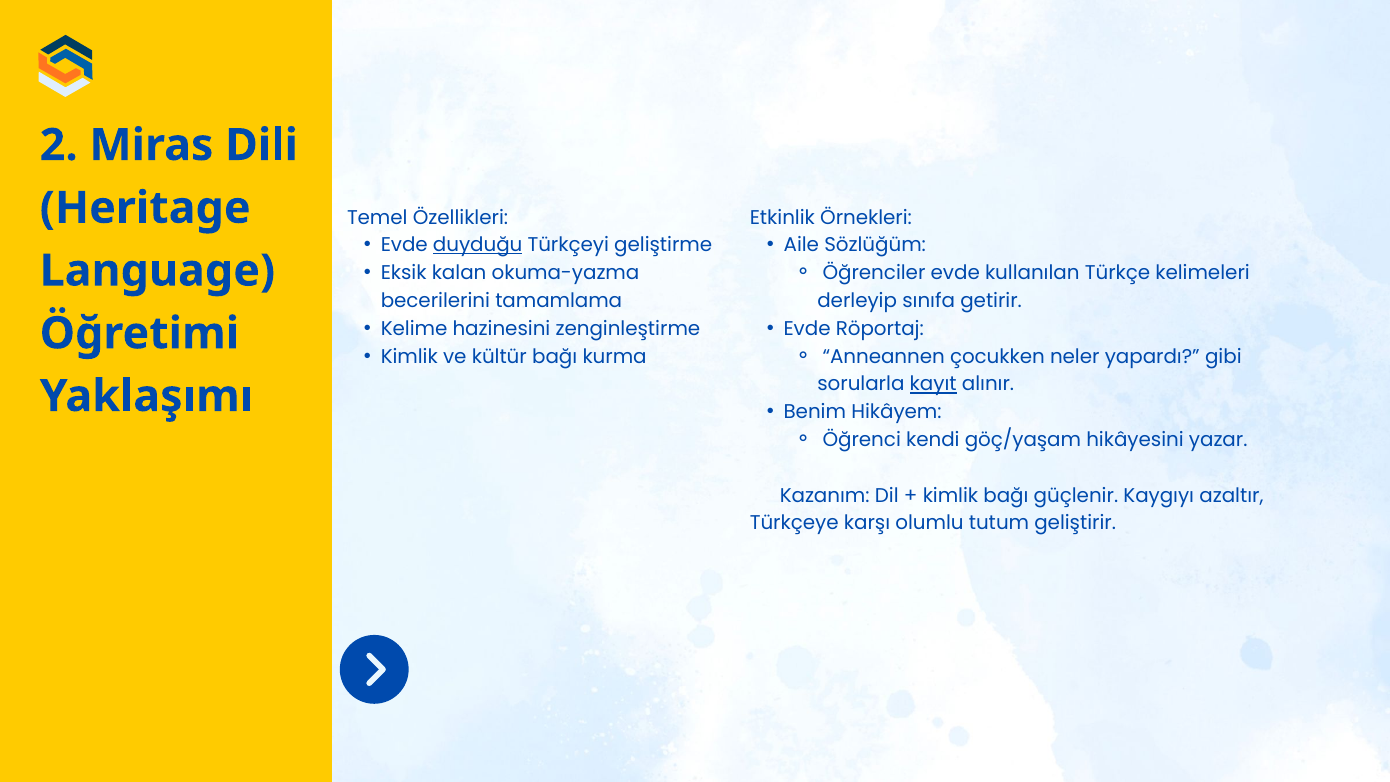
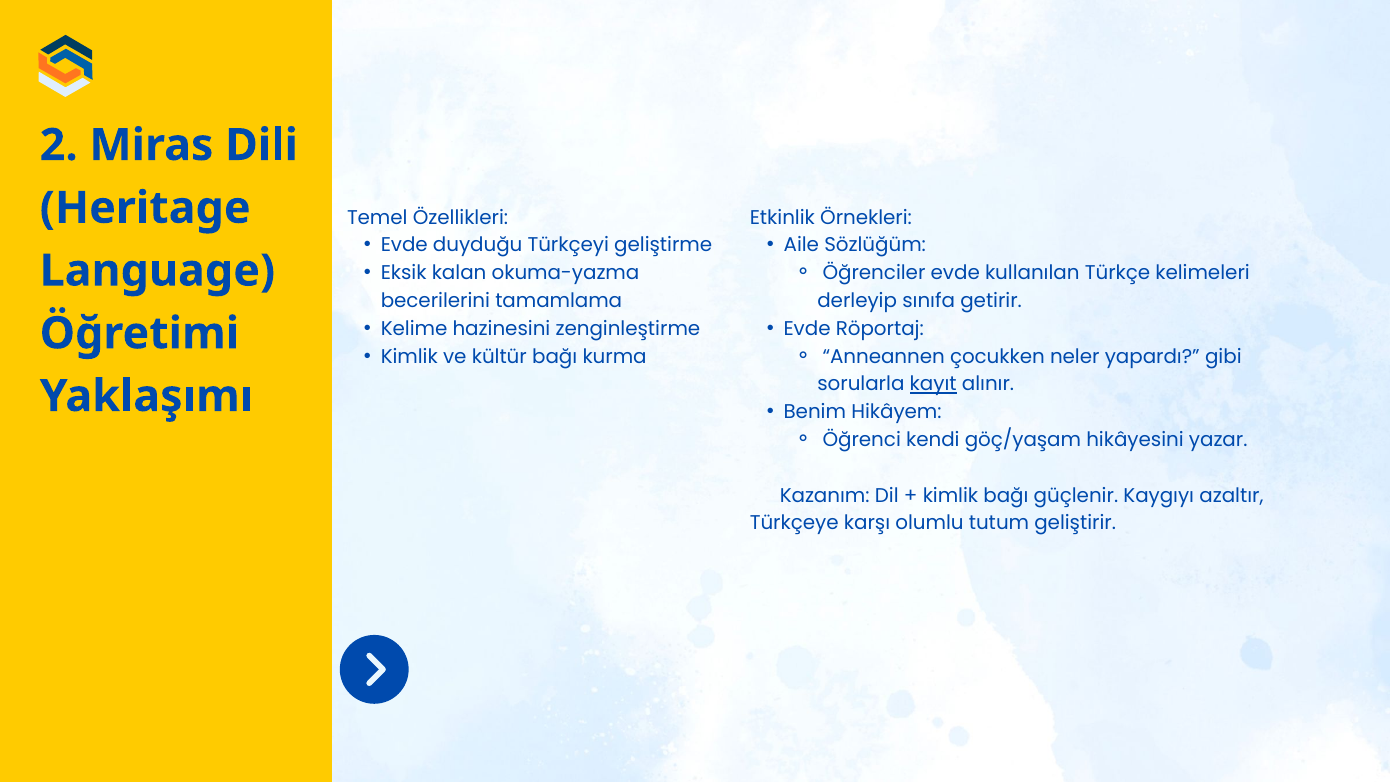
duyduğu underline: present -> none (478, 245)
